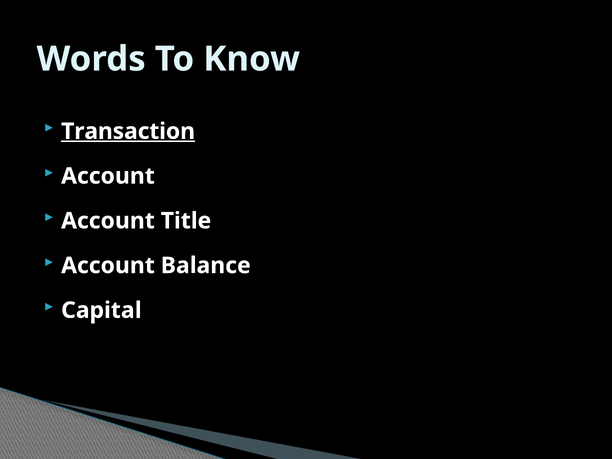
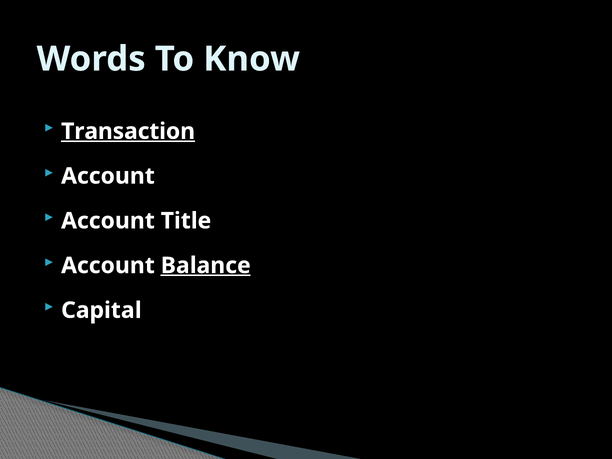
Balance underline: none -> present (206, 266)
